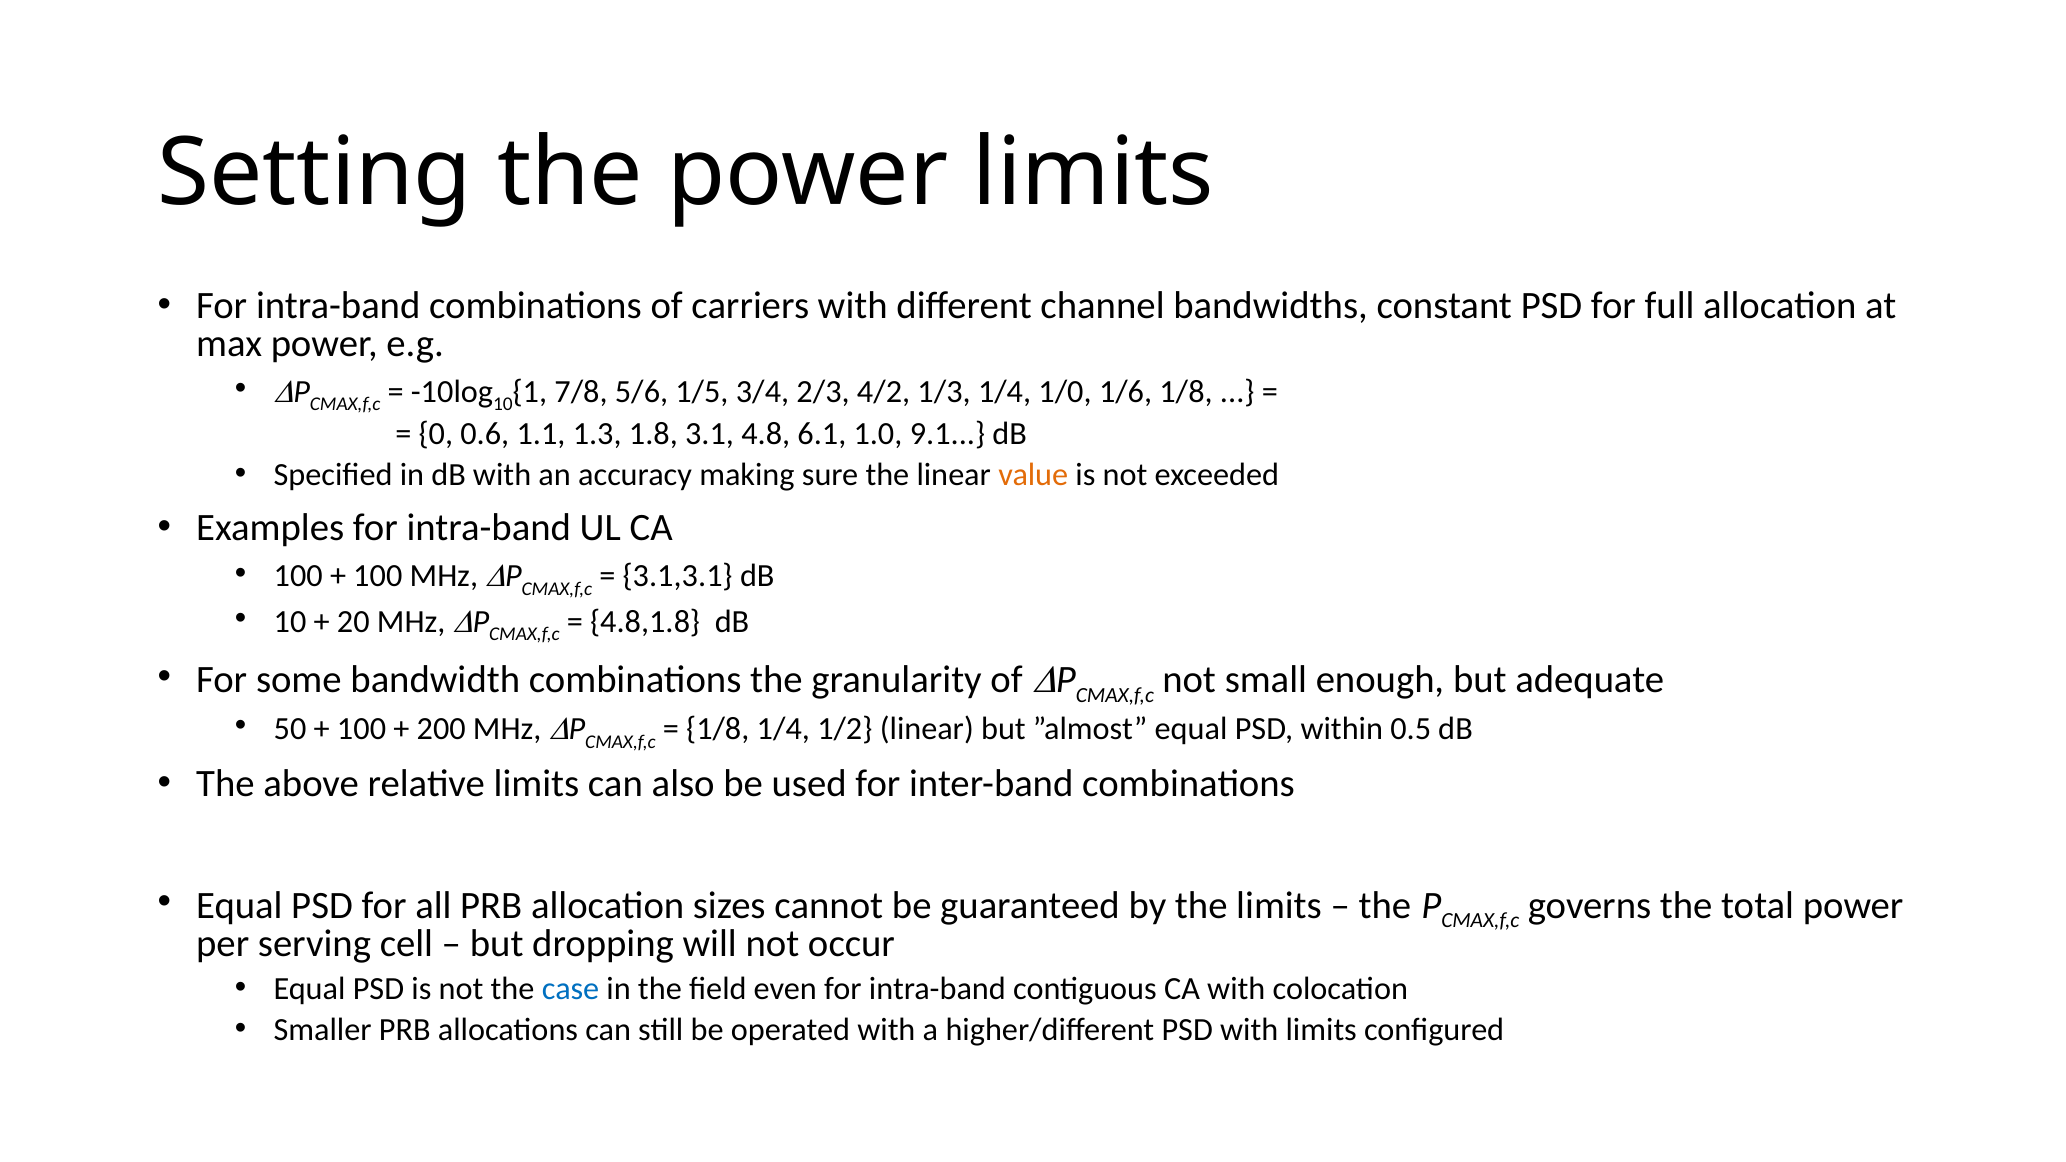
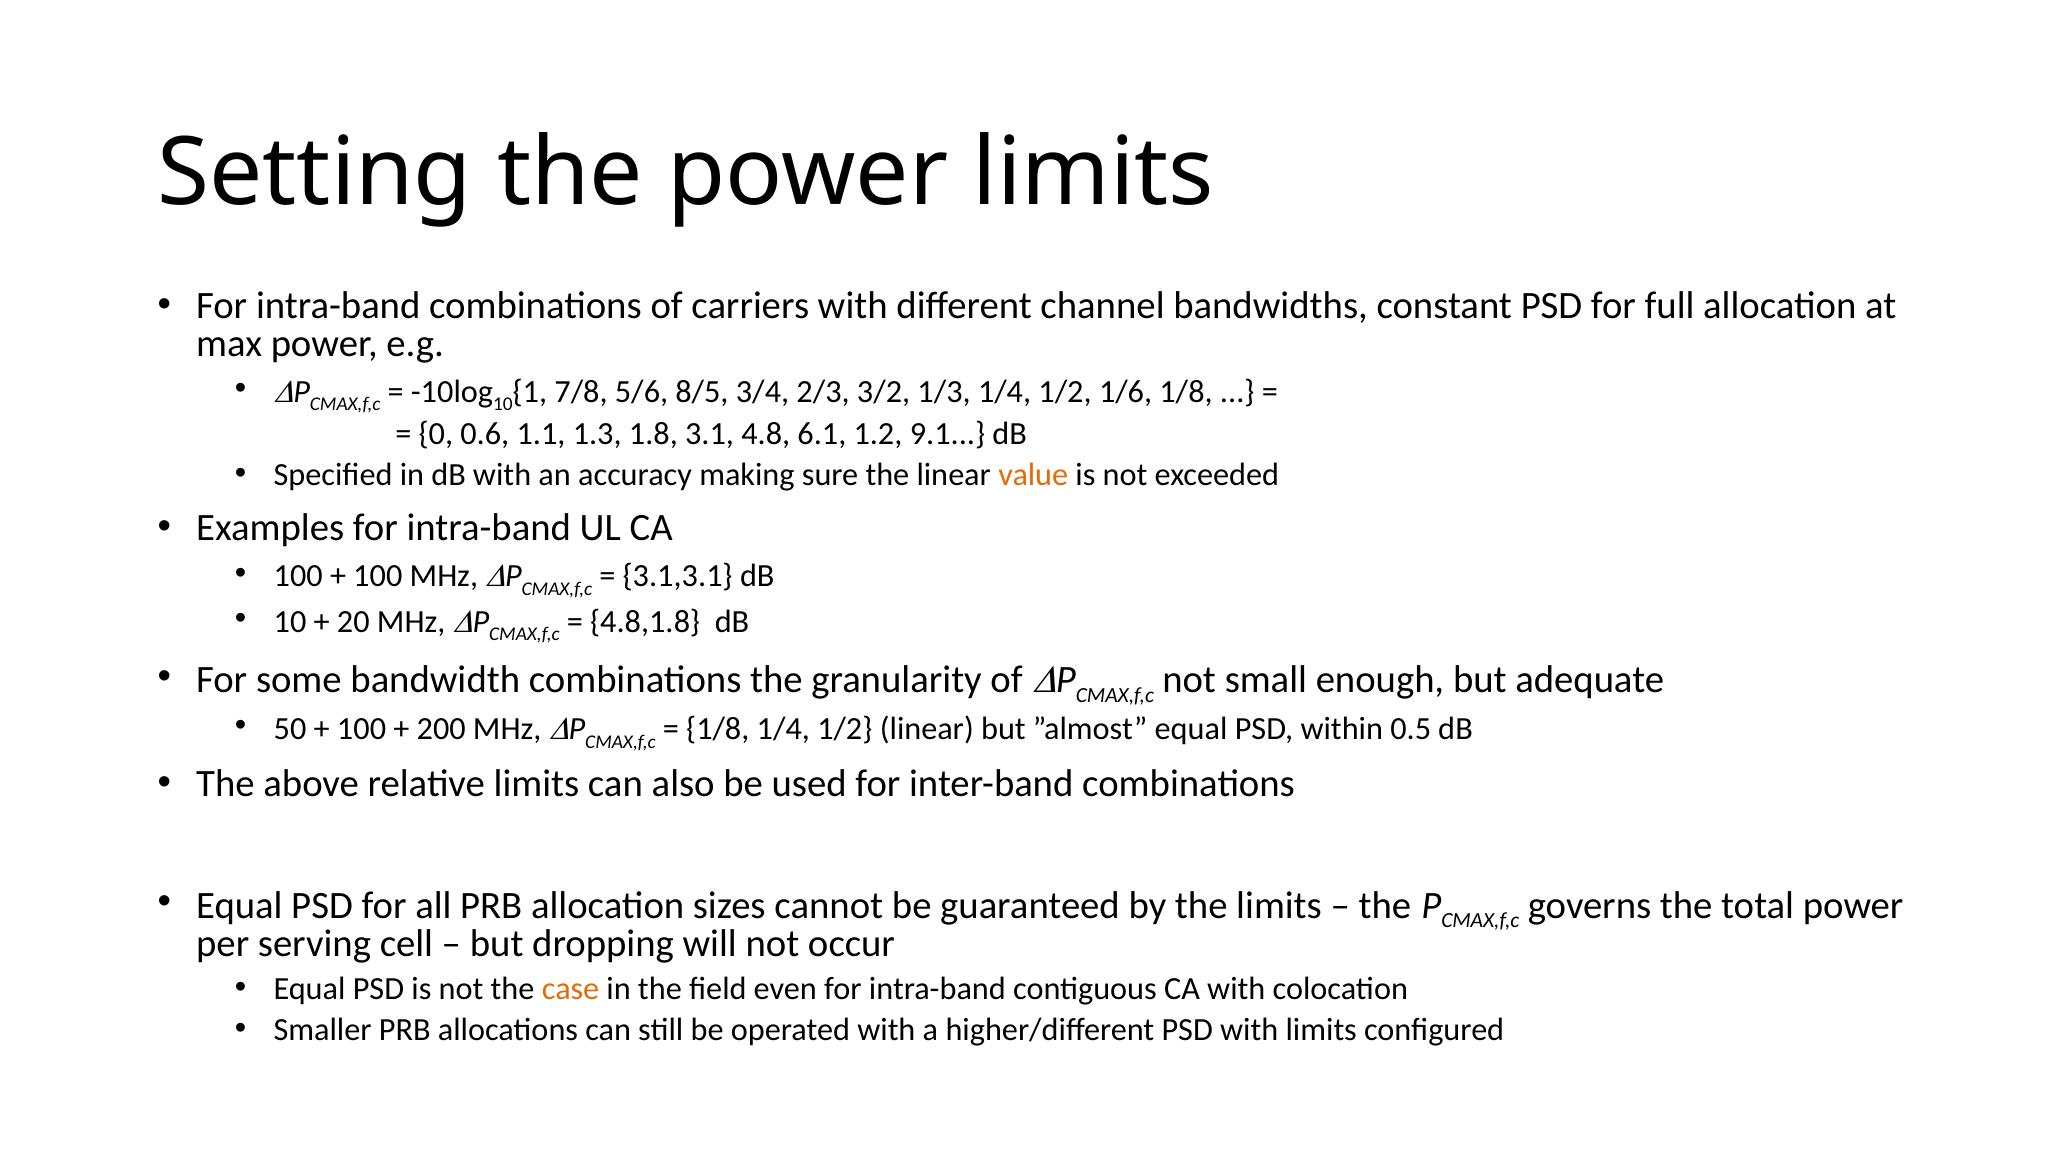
1/5: 1/5 -> 8/5 (702, 392)
4/2: 4/2 -> 3/2 (884, 392)
1/3 1/4 1/0: 1/0 -> 1/2 (1065, 392)
1.0: 1.0 -> 1.2 (878, 434)
case colour: blue -> orange (571, 988)
